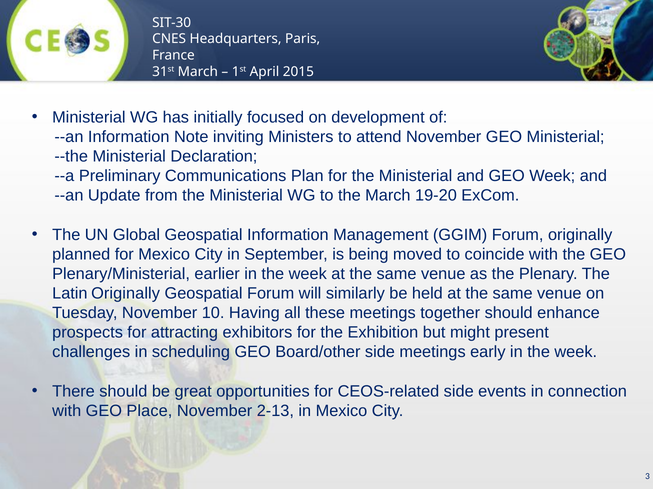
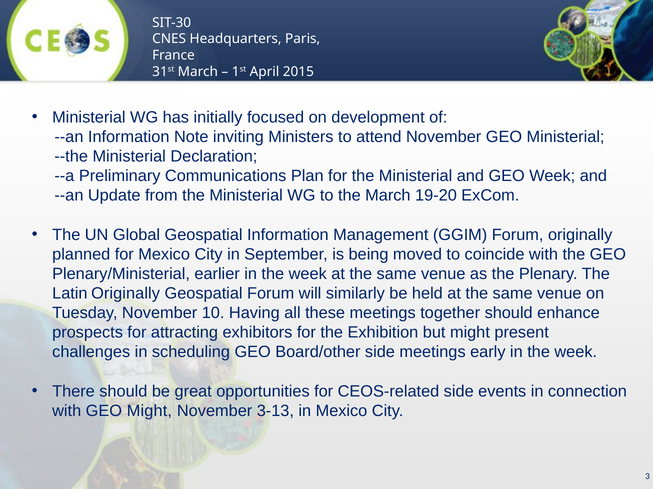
GEO Place: Place -> Might (149, 411)
2-13: 2-13 -> 3-13 (275, 411)
